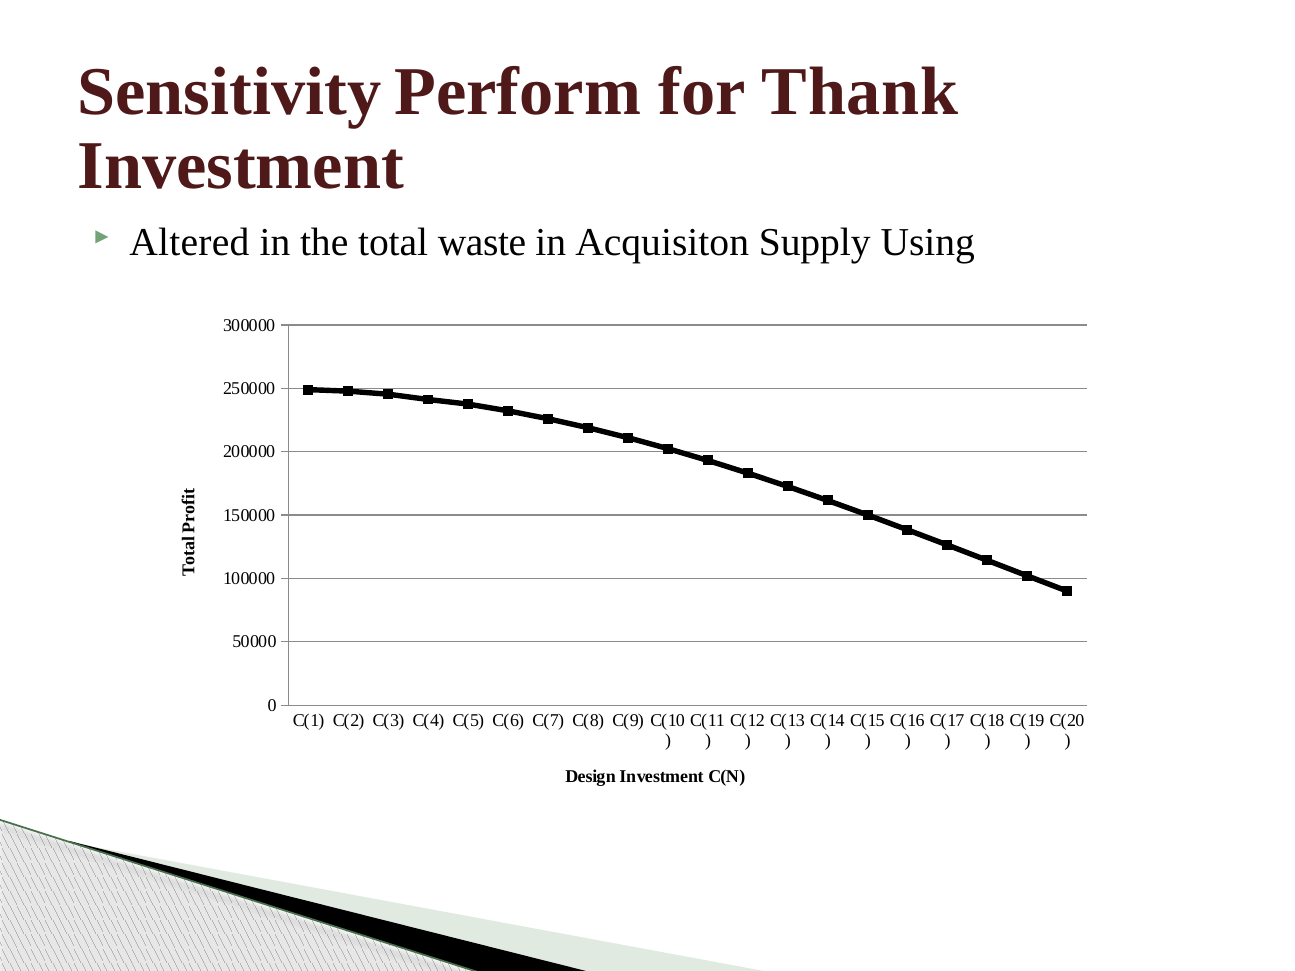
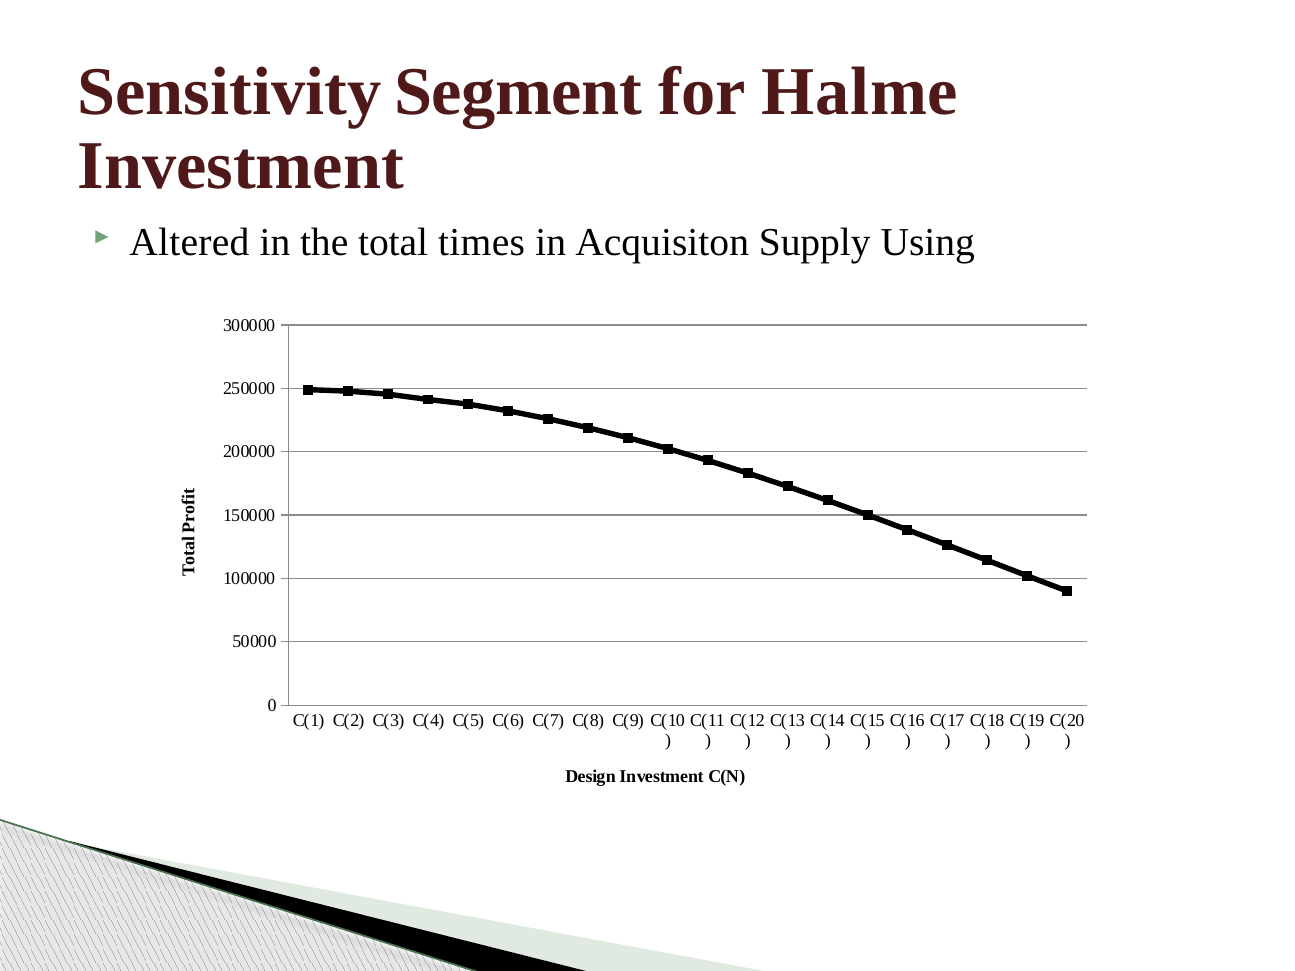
Perform: Perform -> Segment (518, 92)
Thank: Thank -> Halme (860, 92)
waste: waste -> times (482, 243)
